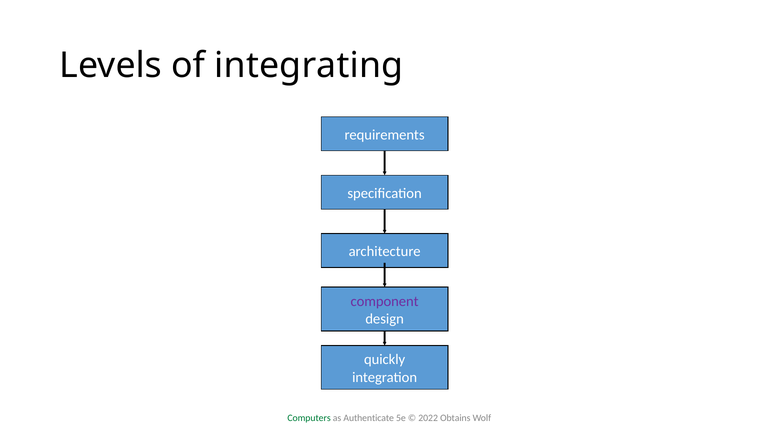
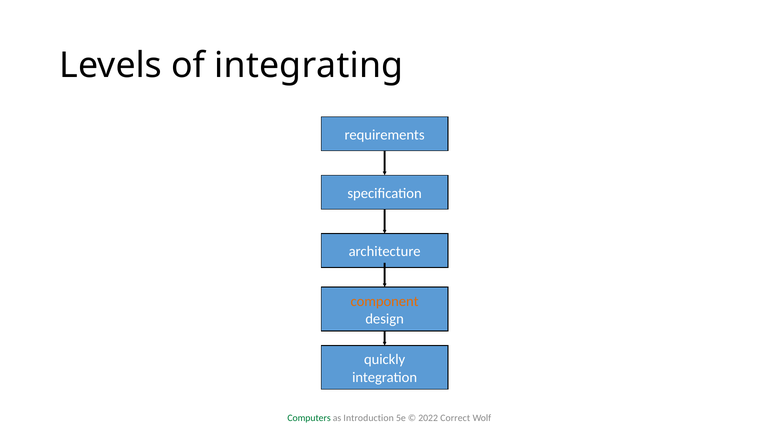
component colour: purple -> orange (385, 301)
Authenticate: Authenticate -> Introduction (369, 418)
Obtains: Obtains -> Correct (455, 418)
